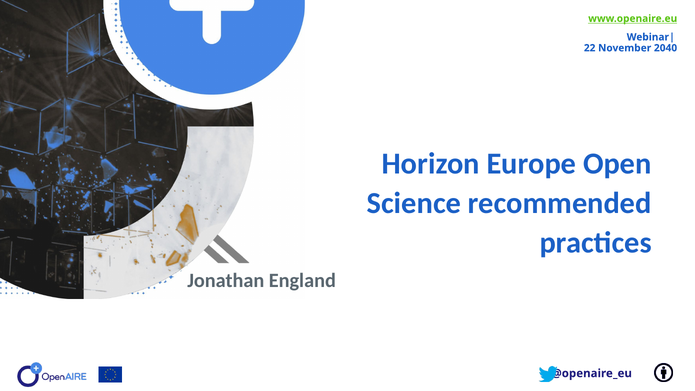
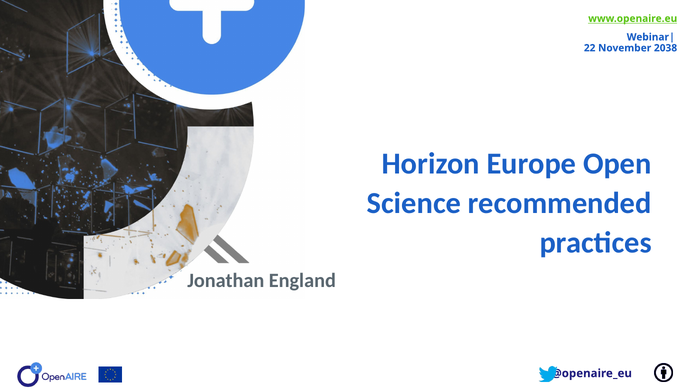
2040: 2040 -> 2038 (666, 48)
